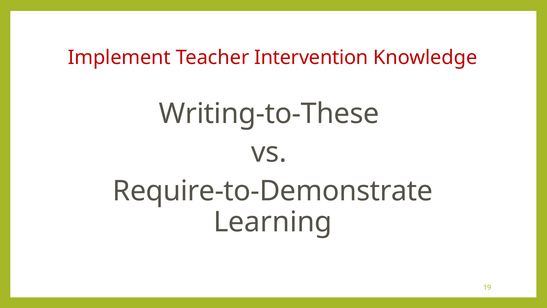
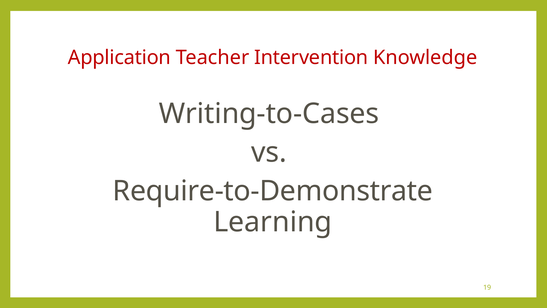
Implement: Implement -> Application (119, 58)
Writing-to-These: Writing-to-These -> Writing-to-Cases (269, 113)
